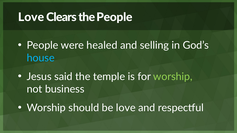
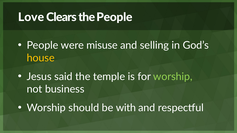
healed: healed -> misuse (102, 45)
house colour: light blue -> yellow (41, 58)
be love: love -> with (126, 108)
